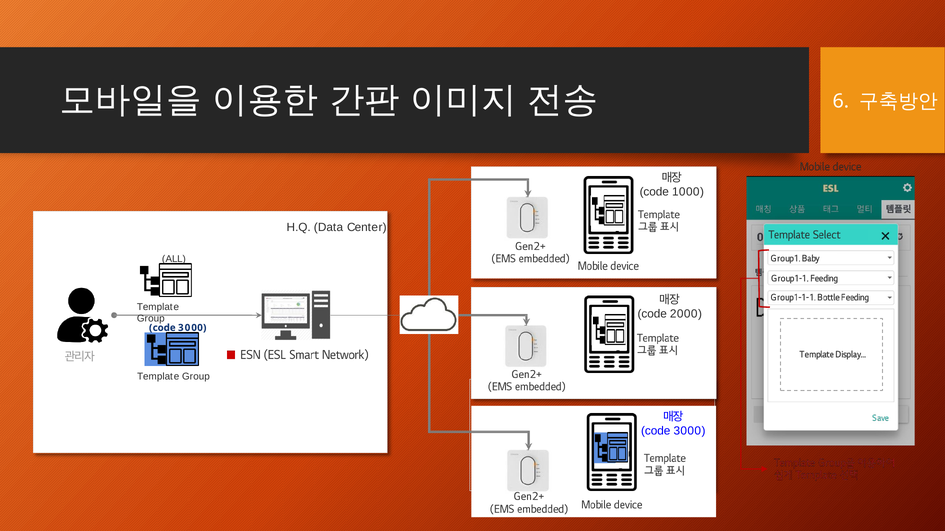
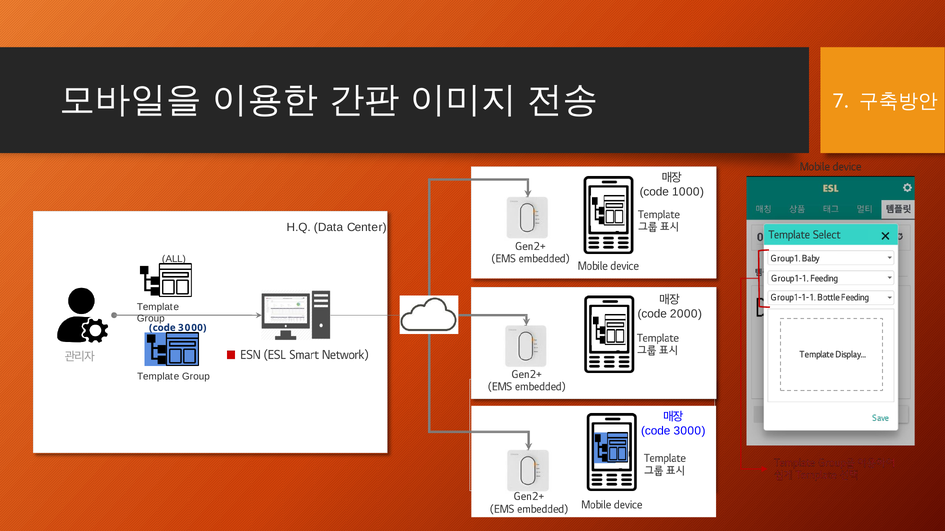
6: 6 -> 7 (841, 101)
